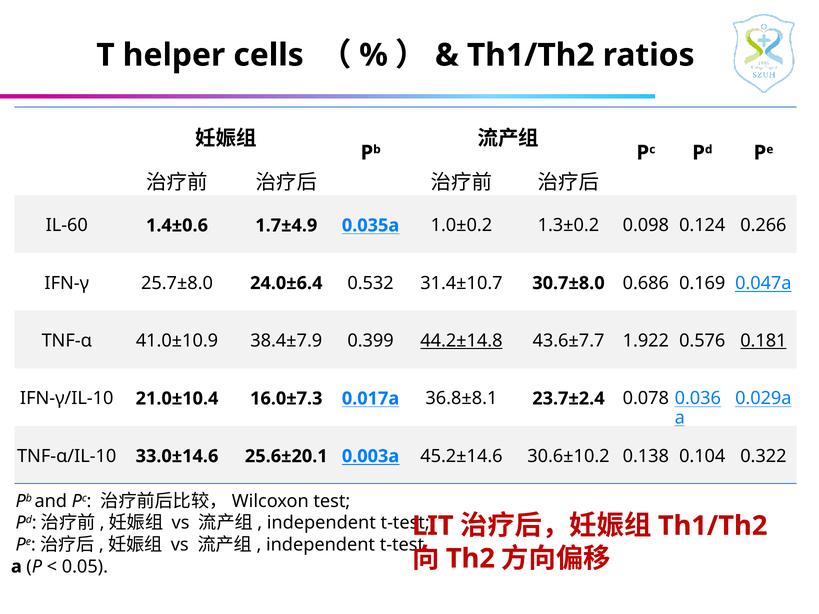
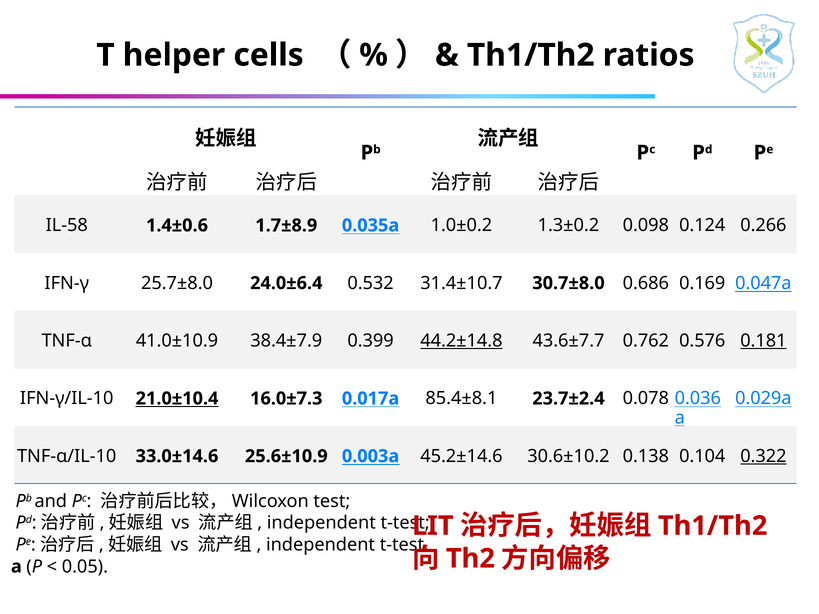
IL-60: IL-60 -> IL-58 (67, 226)
1.7±4.9: 1.7±4.9 -> 1.7±8.9 (286, 226)
1.922: 1.922 -> 0.762 (646, 341)
21.0±10.4 underline: none -> present (177, 399)
36.8±8.1: 36.8±8.1 -> 85.4±8.1 (461, 399)
25.6±20.1: 25.6±20.1 -> 25.6±10.9 (286, 456)
0.322 underline: none -> present (763, 456)
